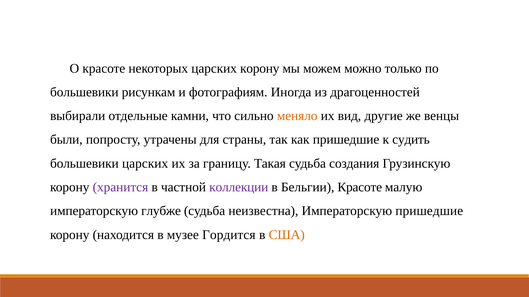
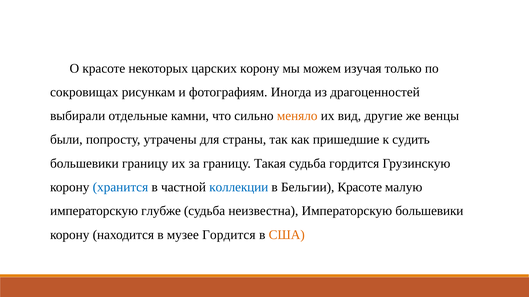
можно: можно -> изучая (363, 68)
большевики: большевики -> сокровищах (84, 92)
большевики царских: царских -> границу (145, 164)
судьба создания: создания -> гордится (354, 164)
хранится colour: purple -> blue (120, 187)
коллекции colour: purple -> blue (239, 187)
Императорскую пришедшие: пришедшие -> большевики (429, 211)
